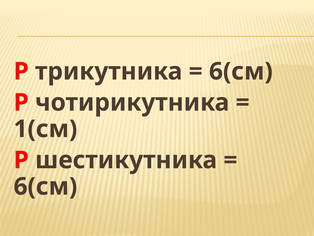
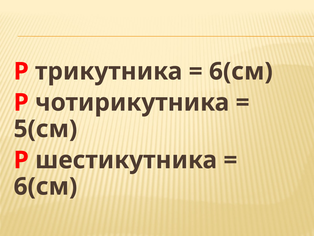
1(см: 1(см -> 5(см (45, 129)
